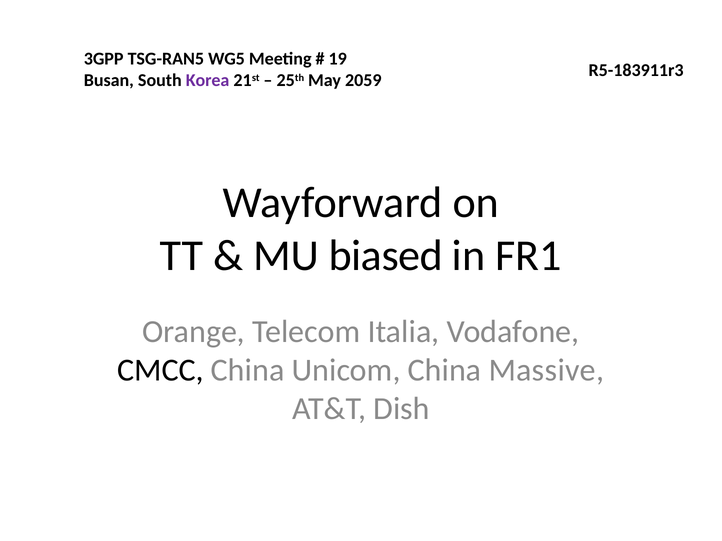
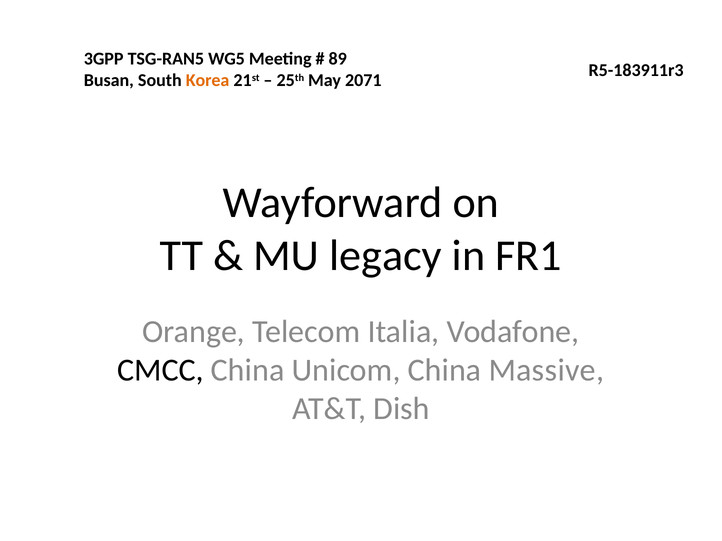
19: 19 -> 89 (338, 59)
Korea colour: purple -> orange (208, 81)
2059: 2059 -> 2071 (363, 81)
biased: biased -> legacy (386, 256)
